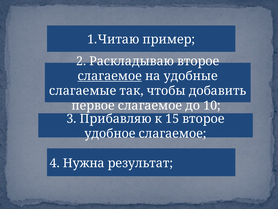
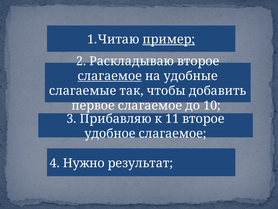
пример underline: none -> present (169, 39)
15: 15 -> 11 (172, 118)
Нужна: Нужна -> Нужно (84, 163)
